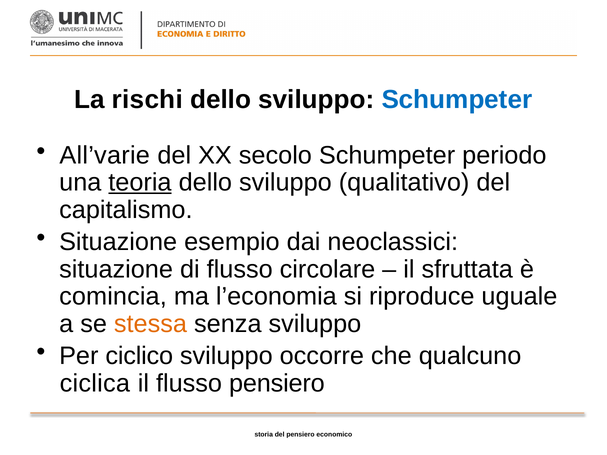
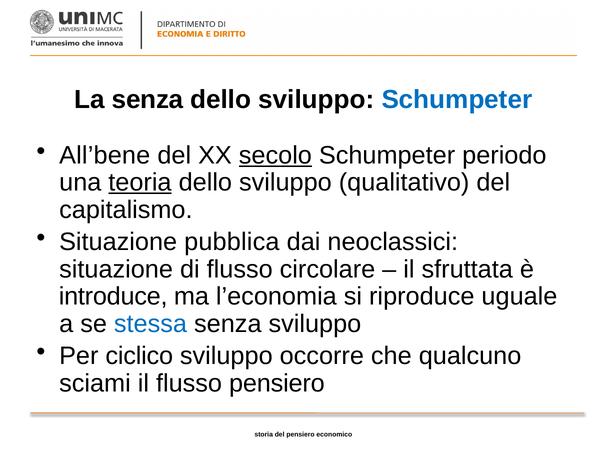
La rischi: rischi -> senza (148, 99)
All’varie: All’varie -> All’bene (105, 155)
secolo underline: none -> present (275, 155)
esempio: esempio -> pubblica (232, 242)
comincia: comincia -> introduce (113, 297)
stessa colour: orange -> blue (150, 324)
ciclica: ciclica -> sciami (95, 384)
